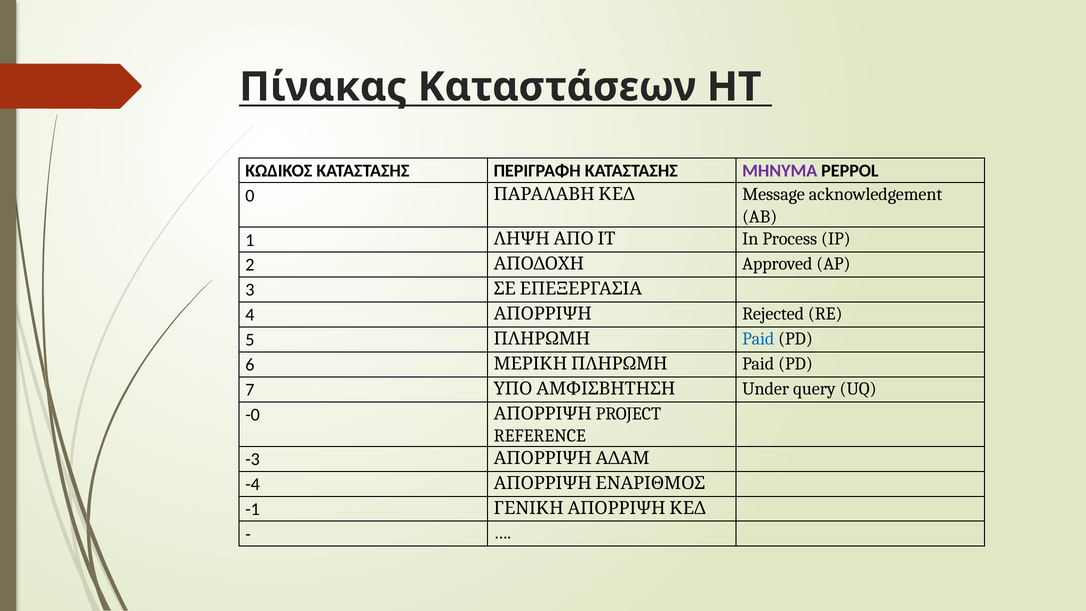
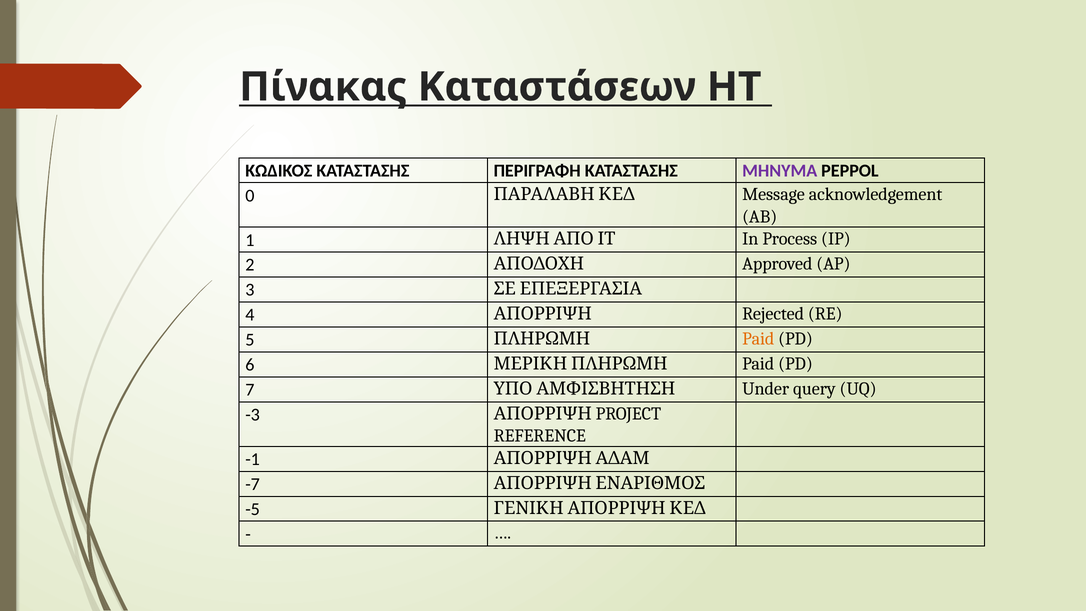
Paid colour: blue -> orange (758, 339)
-0: -0 -> -3 (253, 415)
-3: -3 -> -1 (253, 459)
-4: -4 -> -7 (253, 484)
-1: -1 -> -5 (253, 509)
